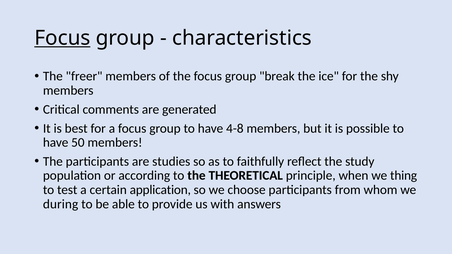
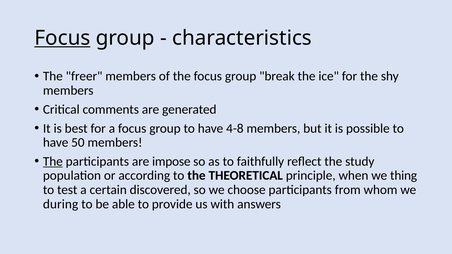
The underline: none -> present (53, 162)
studies: studies -> impose (171, 162)
application: application -> discovered (160, 190)
